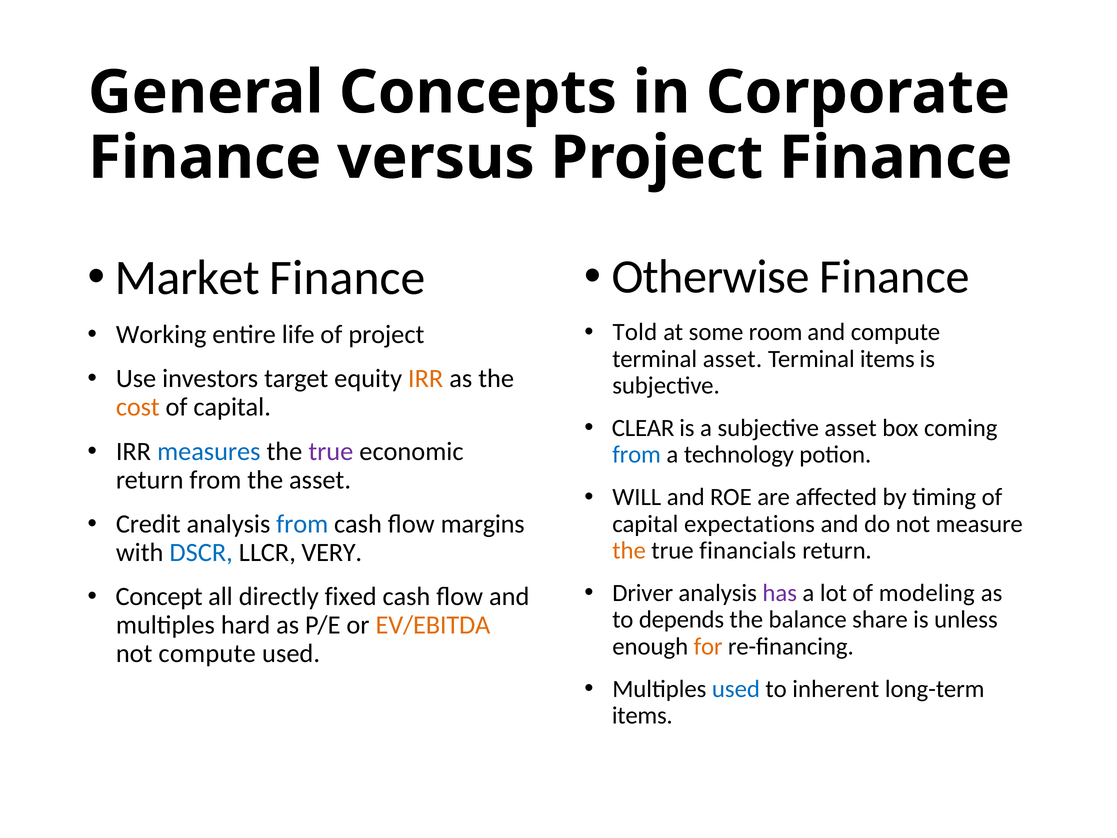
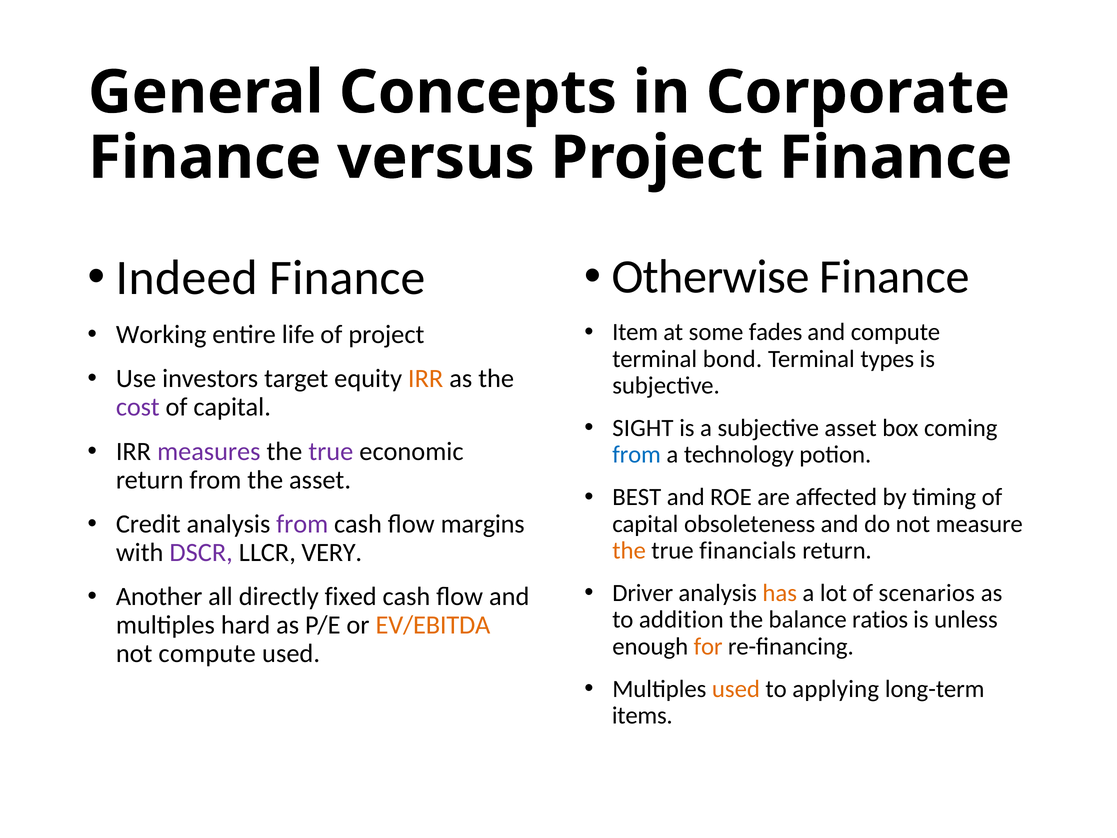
Market: Market -> Indeed (187, 278)
Told: Told -> Item (635, 332)
room: room -> fades (776, 332)
terminal asset: asset -> bond (732, 359)
Terminal items: items -> types (887, 359)
cost colour: orange -> purple (138, 407)
CLEAR: CLEAR -> SIGHT (643, 428)
measures colour: blue -> purple (209, 451)
WILL: WILL -> BEST (637, 497)
from colour: blue -> purple (302, 524)
expectations: expectations -> obsoleteness (750, 524)
DSCR colour: blue -> purple (201, 552)
has colour: purple -> orange (780, 593)
modeling: modeling -> scenarios (927, 593)
Concept: Concept -> Another (159, 596)
depends: depends -> addition (681, 620)
share: share -> ratios (880, 620)
used colour: blue -> orange (736, 689)
inherent: inherent -> applying (836, 689)
